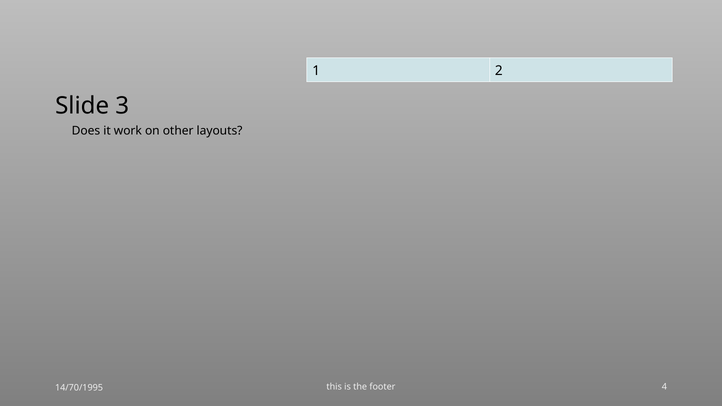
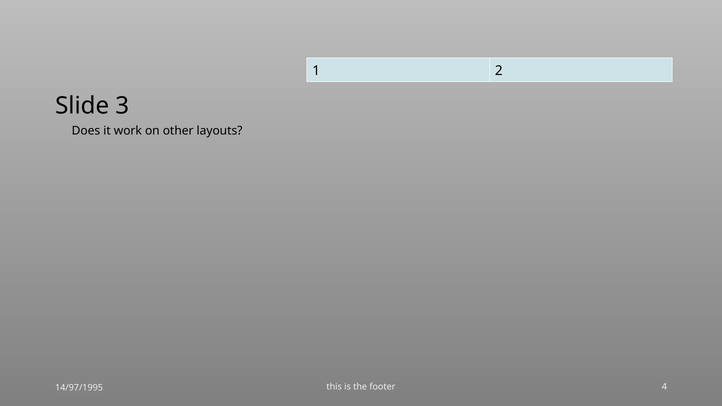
14/70/1995: 14/70/1995 -> 14/97/1995 (79, 388)
